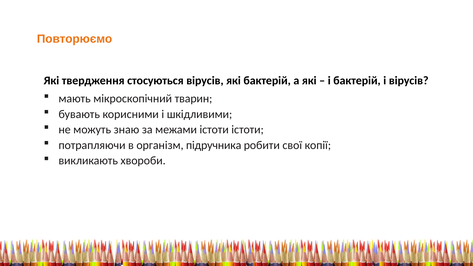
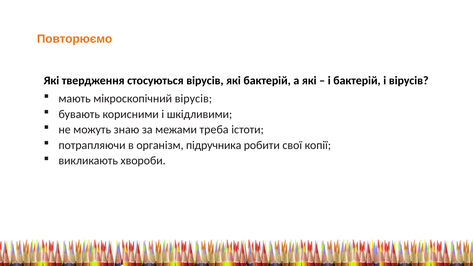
мікроскопічний тварин: тварин -> вірусів (193, 99)
межами істоти: істоти -> треба (214, 130)
